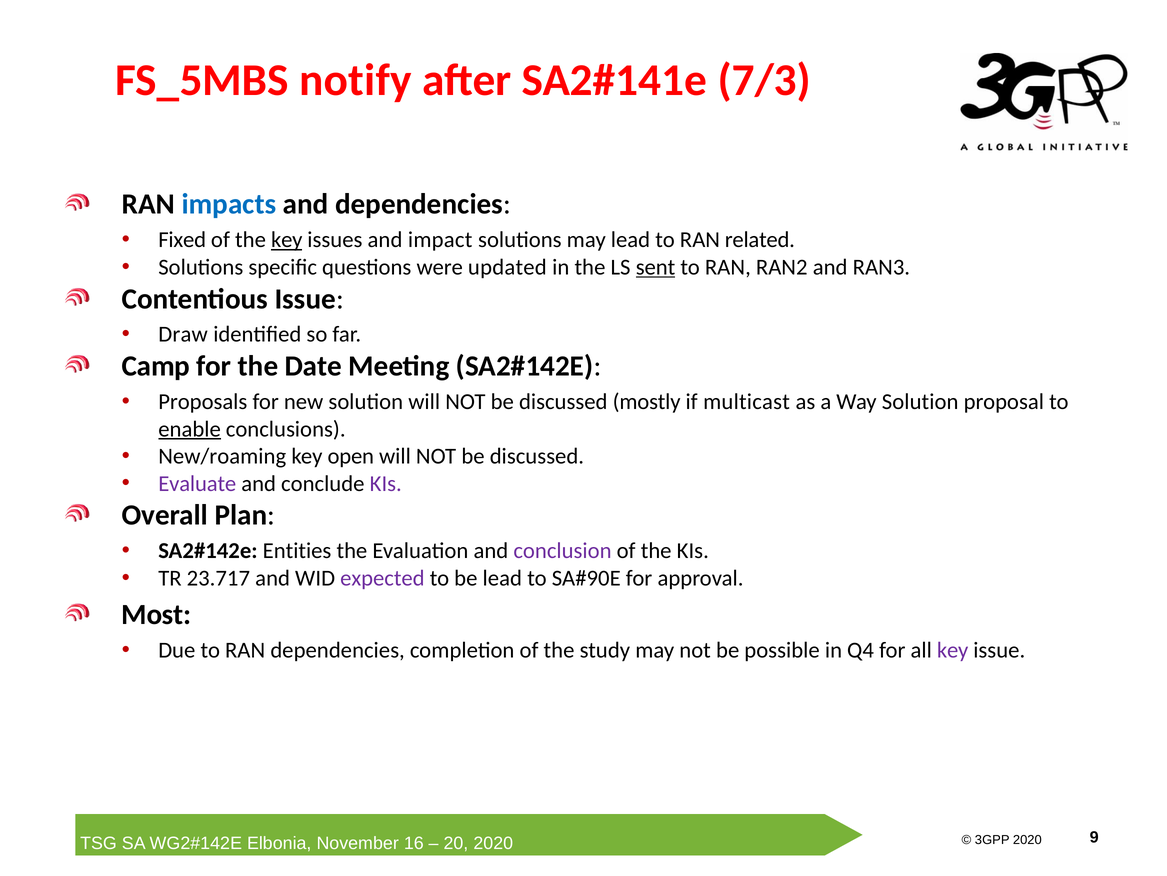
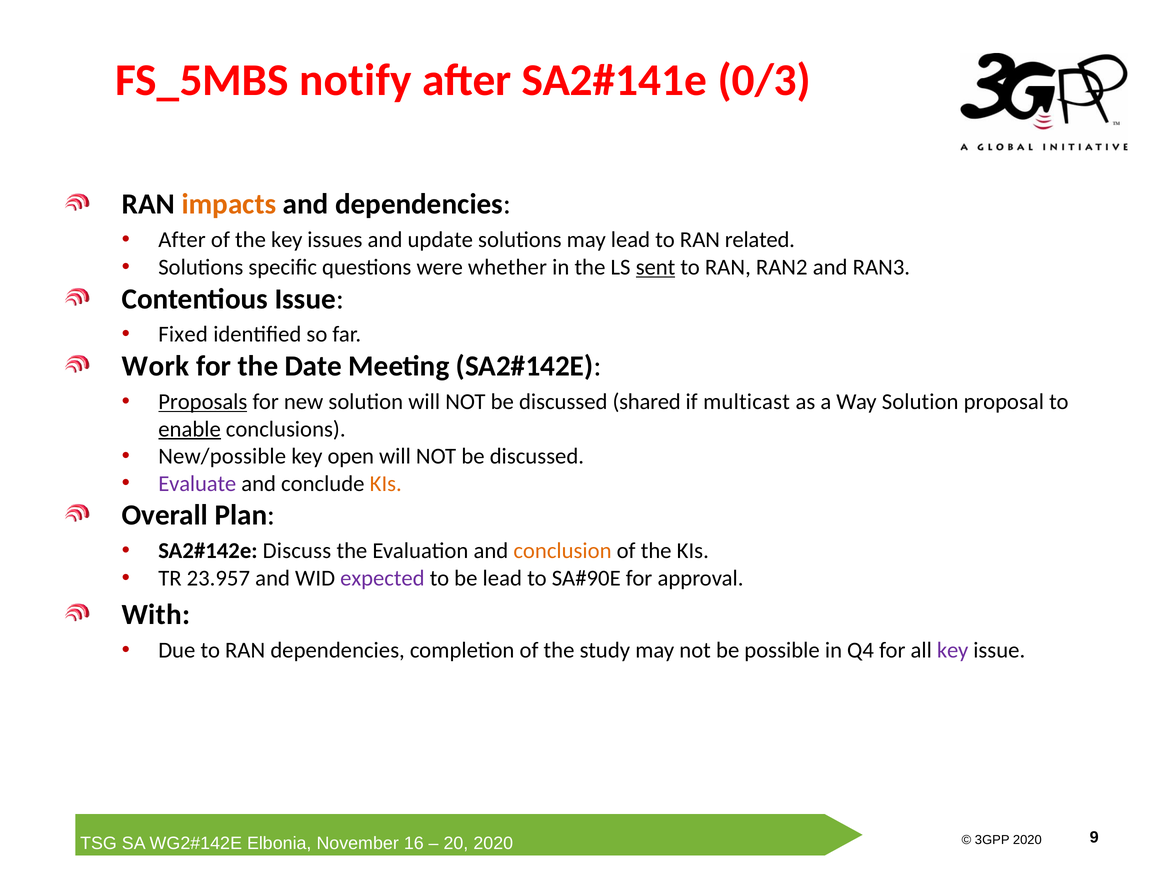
7/3: 7/3 -> 0/3 (764, 80)
impacts colour: blue -> orange (229, 204)
Fixed: Fixed -> After (182, 240)
key underline: present -> none (287, 240)
impact: impact -> update (440, 240)
updated: updated -> whether (507, 267)
Draw: Draw -> Fixed (183, 334)
Camp: Camp -> Work (156, 366)
Proposals underline: none -> present (203, 401)
mostly: mostly -> shared (647, 401)
New/roaming: New/roaming -> New/possible (222, 456)
KIs colour: purple -> orange (386, 483)
Entities: Entities -> Discuss (297, 550)
conclusion colour: purple -> orange (562, 550)
23.717: 23.717 -> 23.957 (218, 578)
Most: Most -> With (156, 614)
